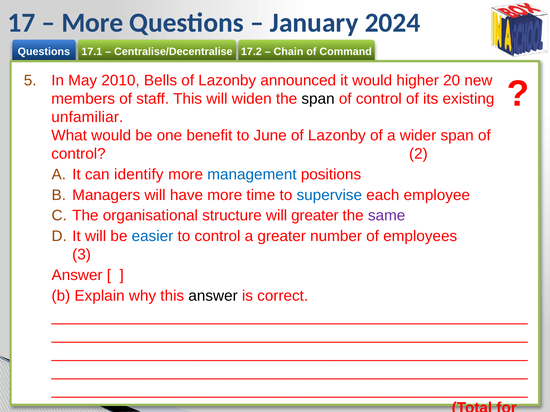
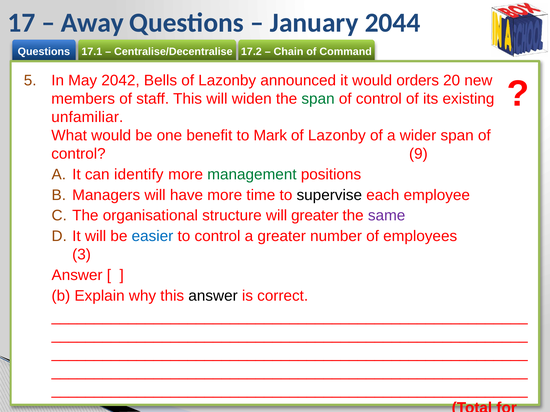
More: More -> Away (92, 23)
2024: 2024 -> 2044 (393, 23)
2010: 2010 -> 2042 (121, 81)
higher: higher -> orders (418, 81)
span colour: black -> green (318, 99)
June: June -> Mark (270, 136)
2: 2 -> 9 (418, 154)
management colour: blue -> green (252, 175)
supervise colour: blue -> black (329, 195)
